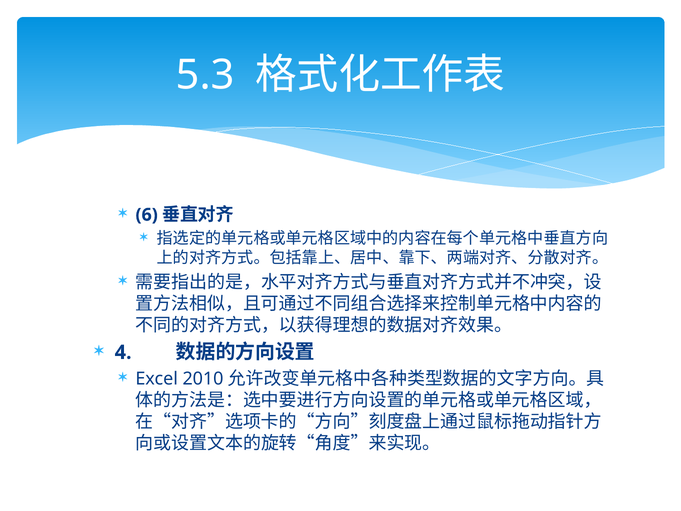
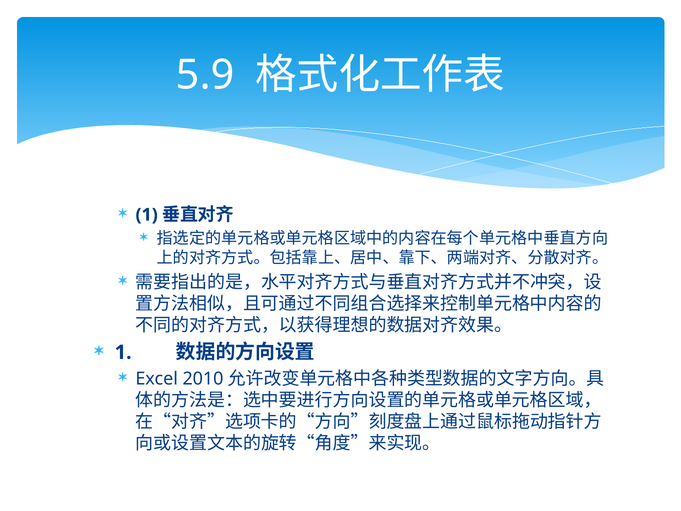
5.3: 5.3 -> 5.9 (205, 75)
6: 6 -> 1 (147, 215)
4: 4 -> 1 (123, 352)
